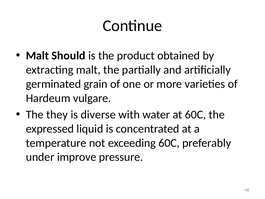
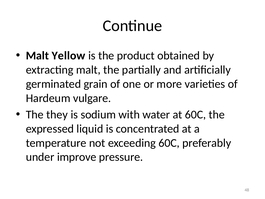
Should: Should -> Yellow (68, 56)
diverse: diverse -> sodium (98, 114)
